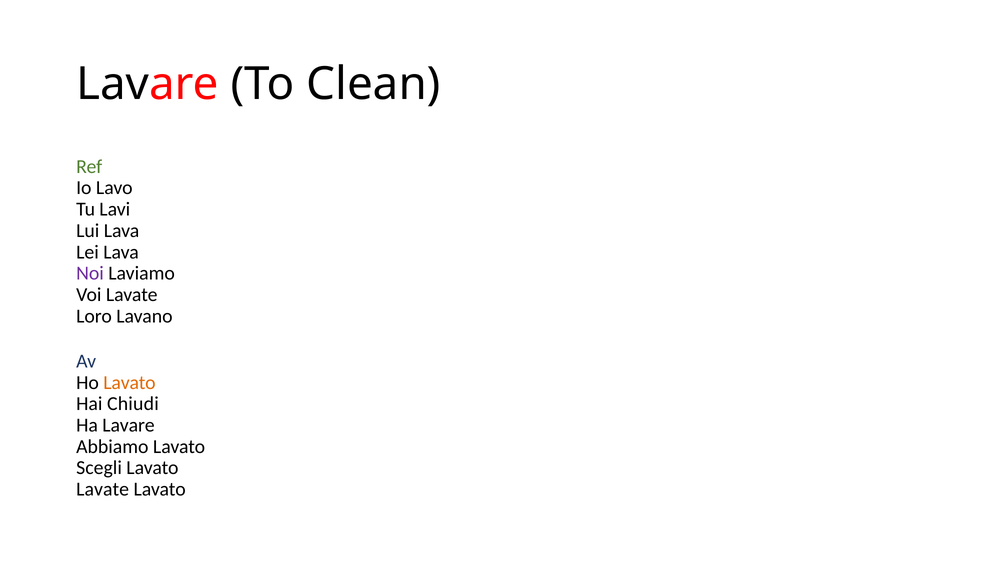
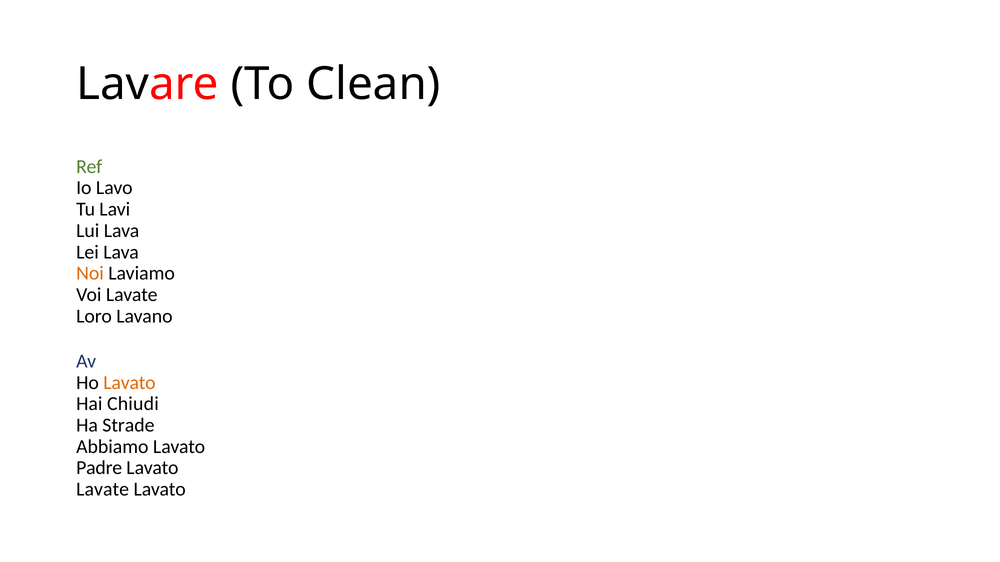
Noi colour: purple -> orange (90, 274)
Ha Lavare: Lavare -> Strade (128, 426)
Scegli: Scegli -> Padre (99, 468)
